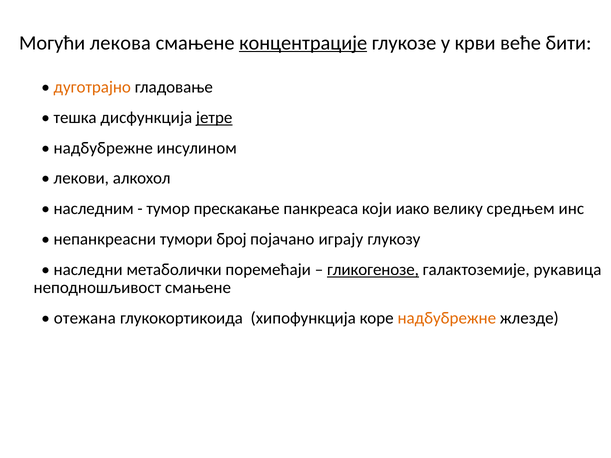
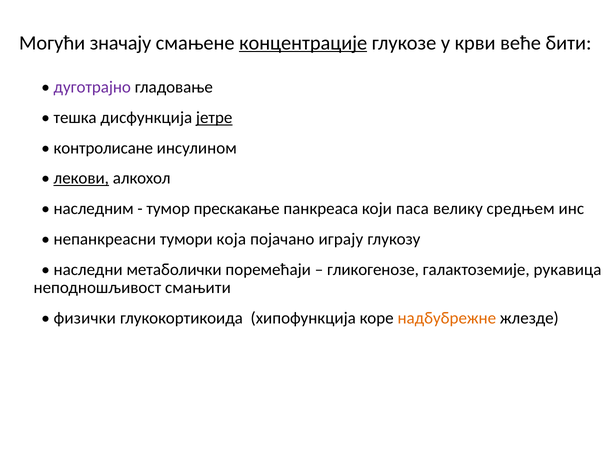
лекова: лекова -> значају (121, 43)
дуготрајно colour: orange -> purple (92, 87)
надбубрежне: надбубрежне -> контролисане (103, 148)
лекови underline: none -> present (81, 178)
иако: иако -> паса (412, 209)
број: број -> која (231, 239)
гликогенозе underline: present -> none (373, 270)
неподношљивост смањене: смањене -> смањити (198, 288)
отежана: отежана -> физички (85, 318)
